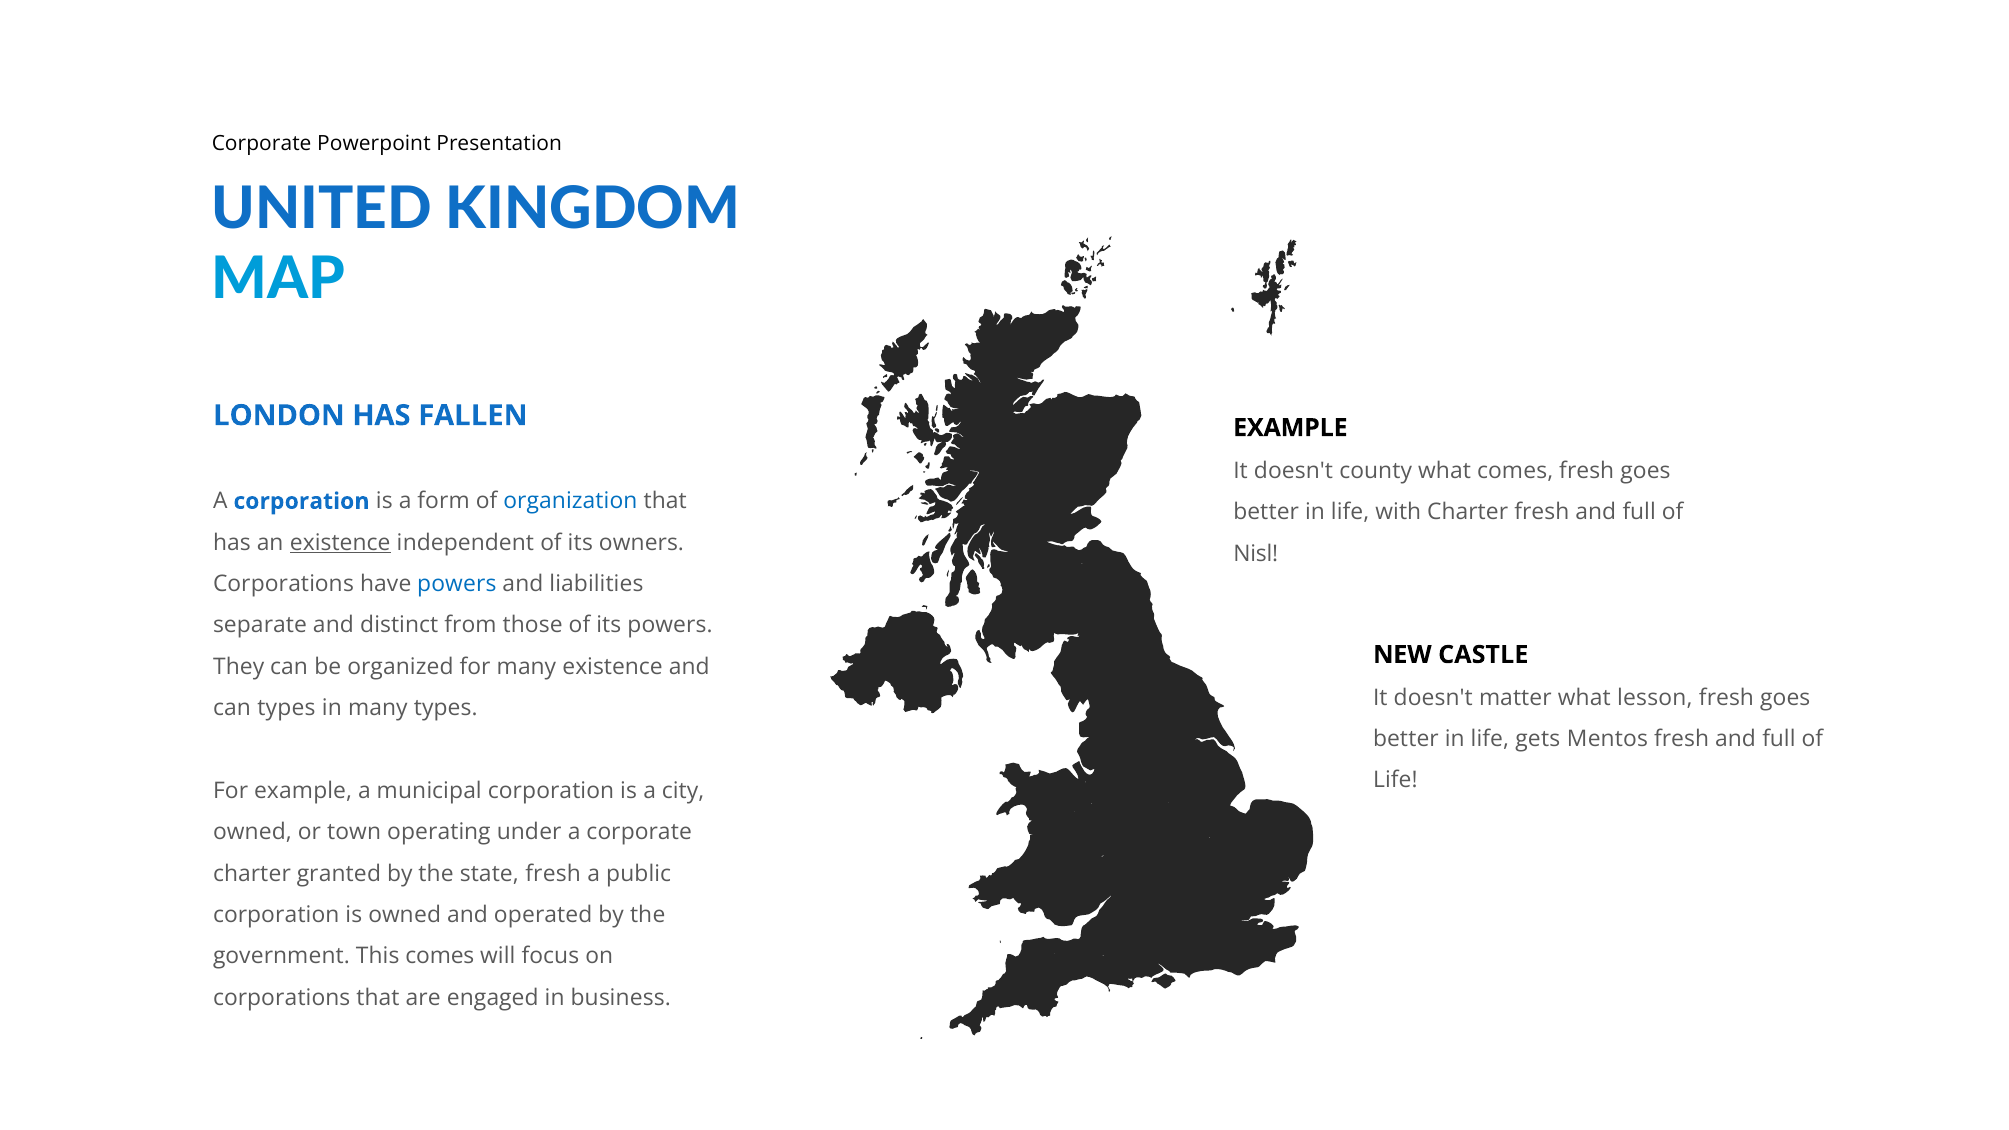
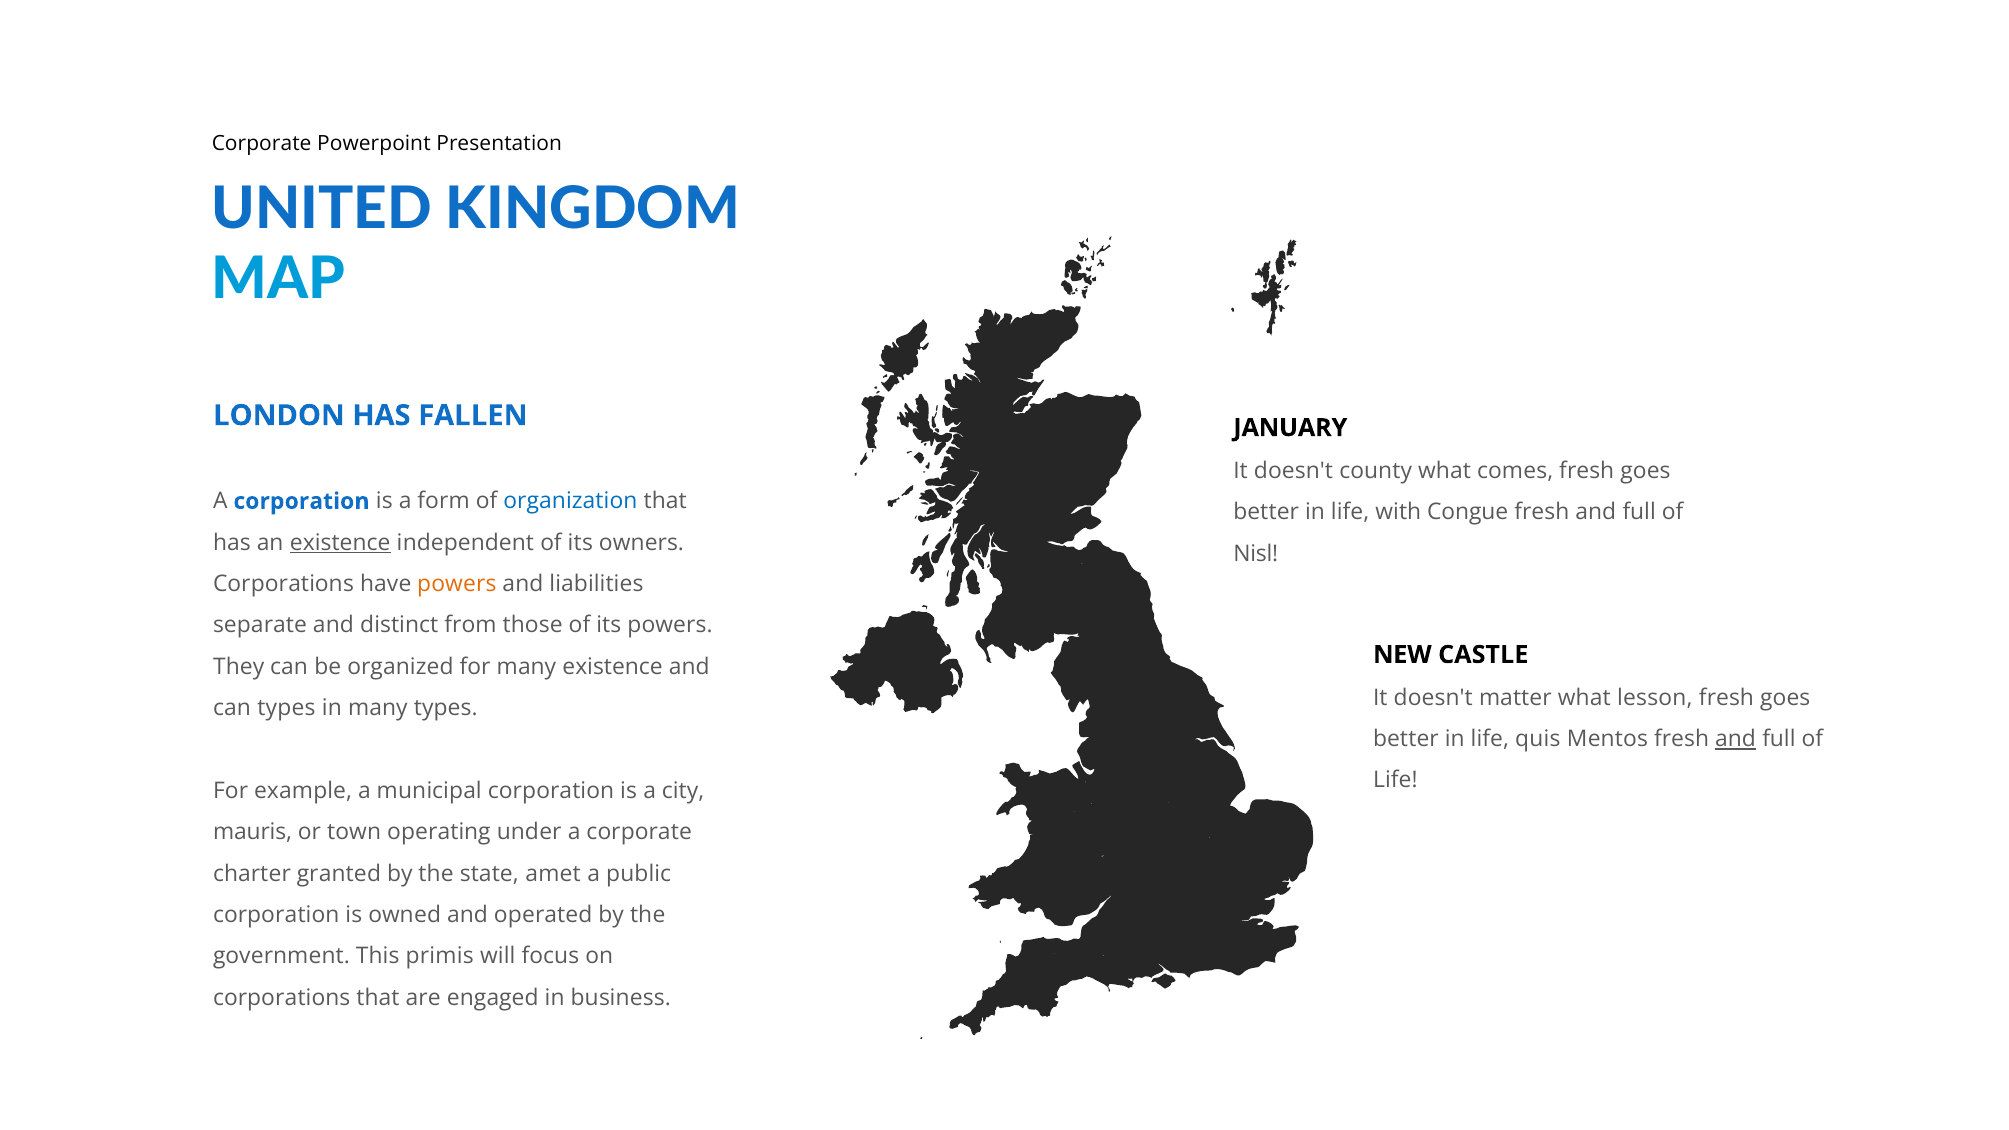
EXAMPLE: EXAMPLE -> JANUARY (1290, 428)
with Charter: Charter -> Congue (1468, 512)
powers colour: blue -> orange (457, 584)
gets: gets -> quis (1538, 739)
and underline: none -> present (1736, 739)
owned: owned -> mauris (253, 832)
state fresh: fresh -> amet (553, 874)
This comes: comes -> primis (440, 956)
